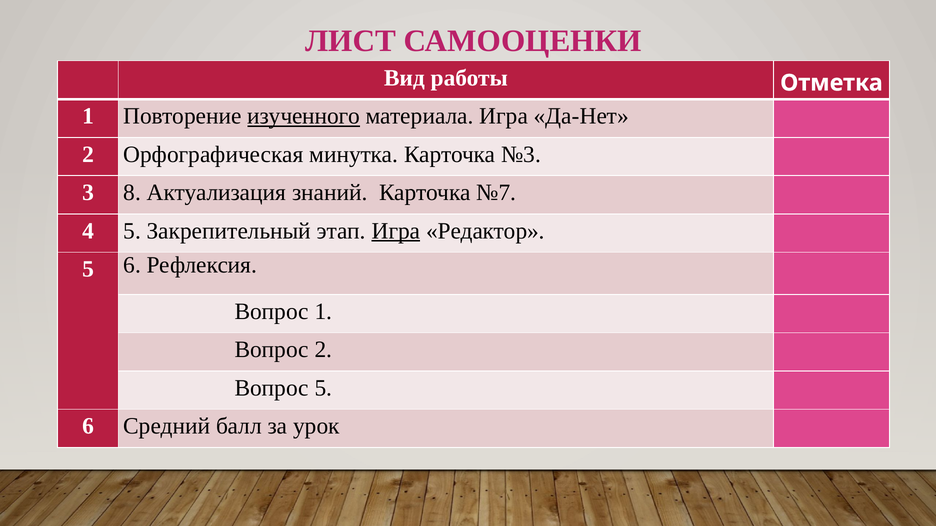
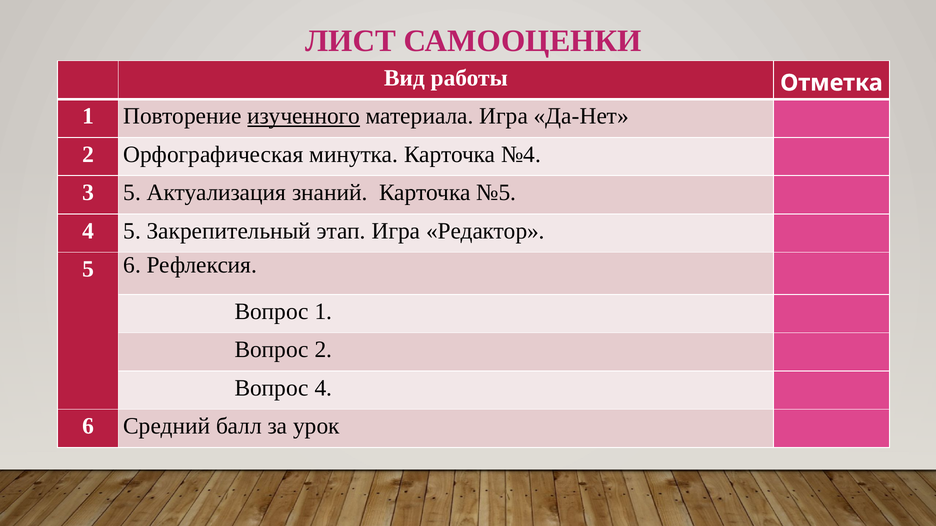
№3: №3 -> №4 (521, 154)
3 8: 8 -> 5 (132, 193)
№7: №7 -> №5 (496, 193)
Игра underline: present -> none (396, 231)
Вопрос 5: 5 -> 4 (323, 388)
